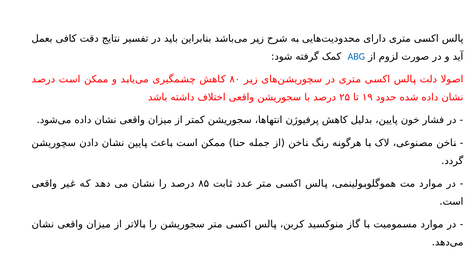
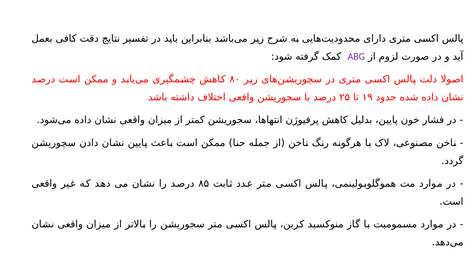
ABG colour: blue -> purple (356, 56)
